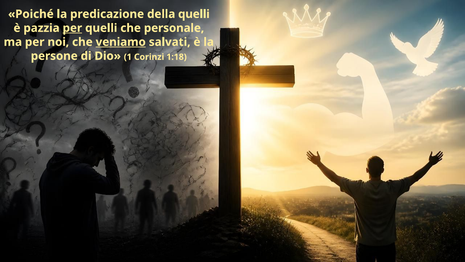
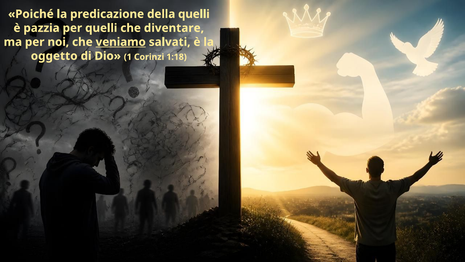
per underline: present -> none (72, 28)
personale: personale -> diventare (174, 28)
persone: persone -> oggetto (54, 56)
